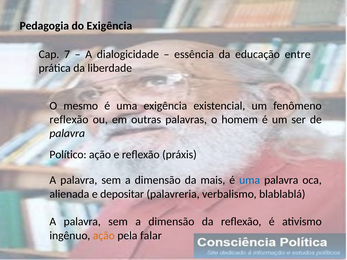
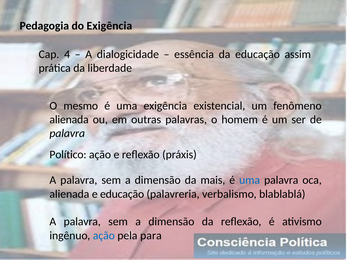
7: 7 -> 4 (67, 54)
entre: entre -> assim (298, 54)
reflexão: reflexão -> alienada (69, 120)
e depositar: depositar -> educação (122, 194)
ação colour: orange -> blue (104, 236)
falar: falar -> para (151, 236)
